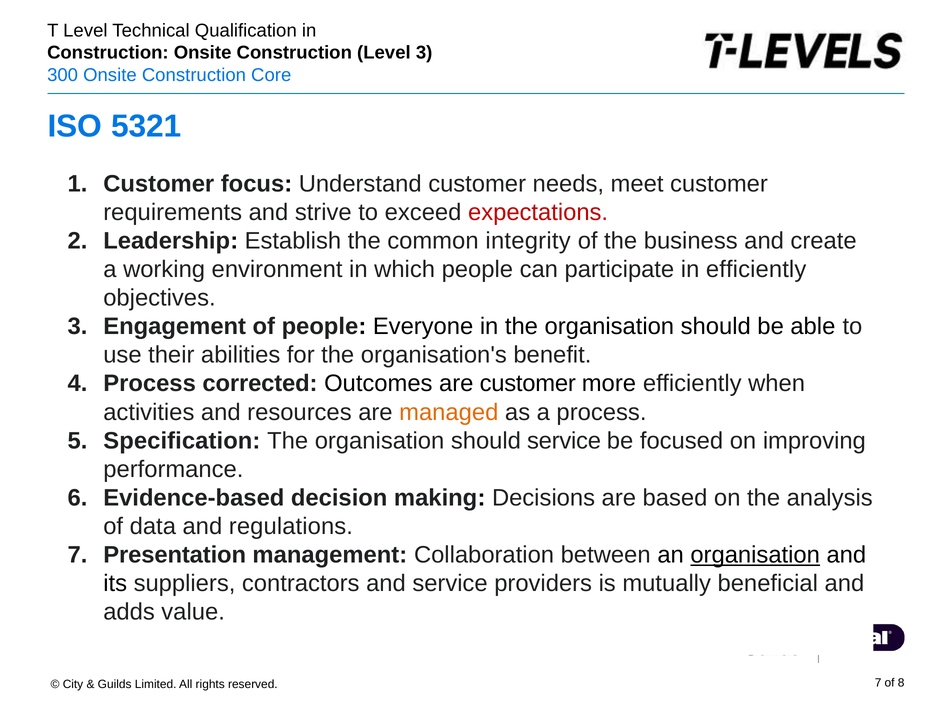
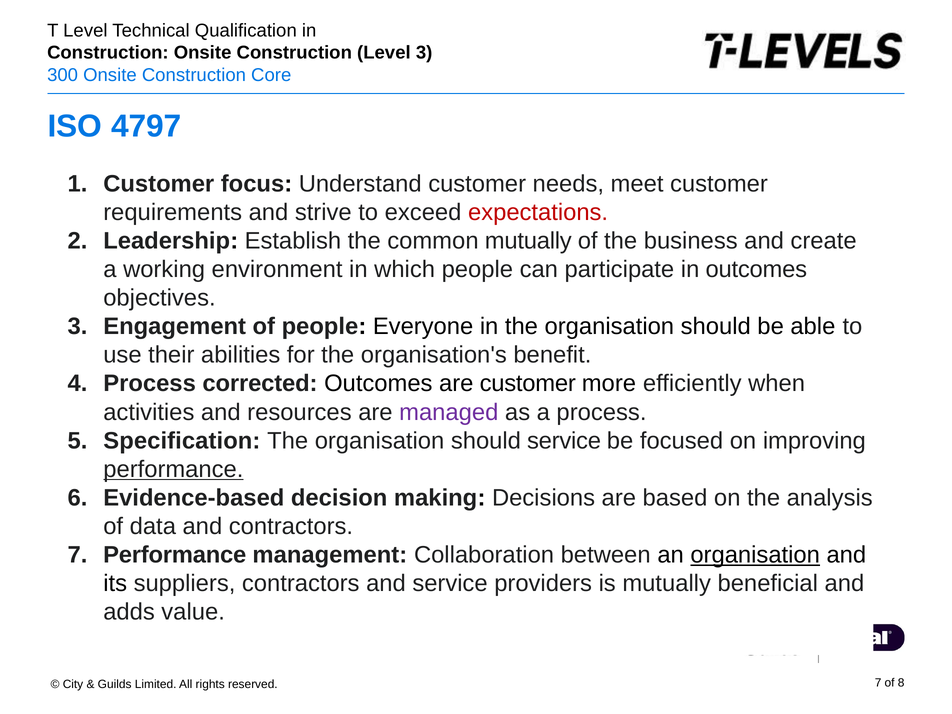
5321: 5321 -> 4797 (146, 126)
common integrity: integrity -> mutually (528, 241)
in efficiently: efficiently -> outcomes (756, 269)
managed colour: orange -> purple (449, 412)
performance underline: none -> present (173, 469)
and regulations: regulations -> contractors (291, 526)
Presentation: Presentation -> Performance (175, 555)
